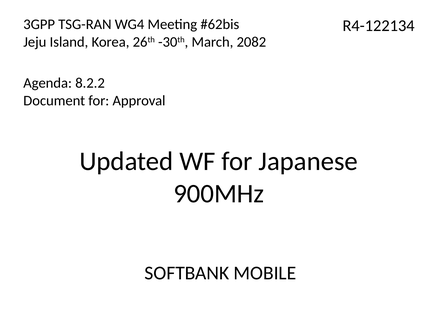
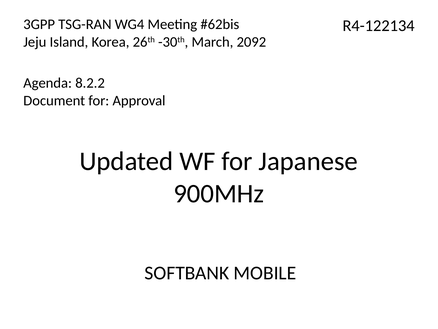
2082: 2082 -> 2092 (251, 42)
